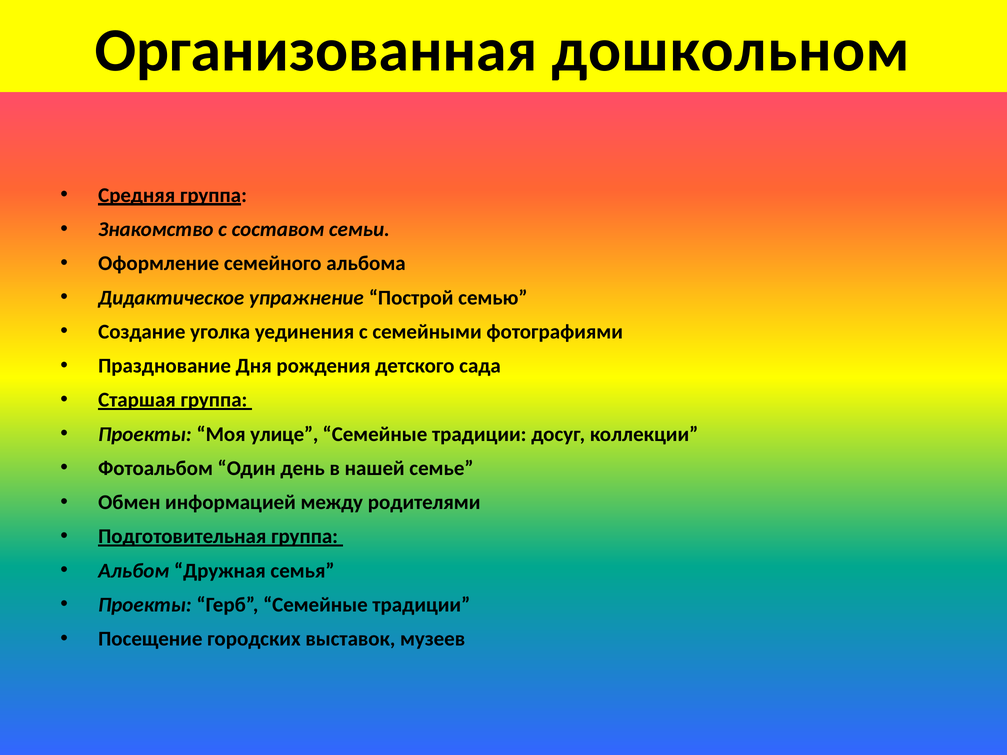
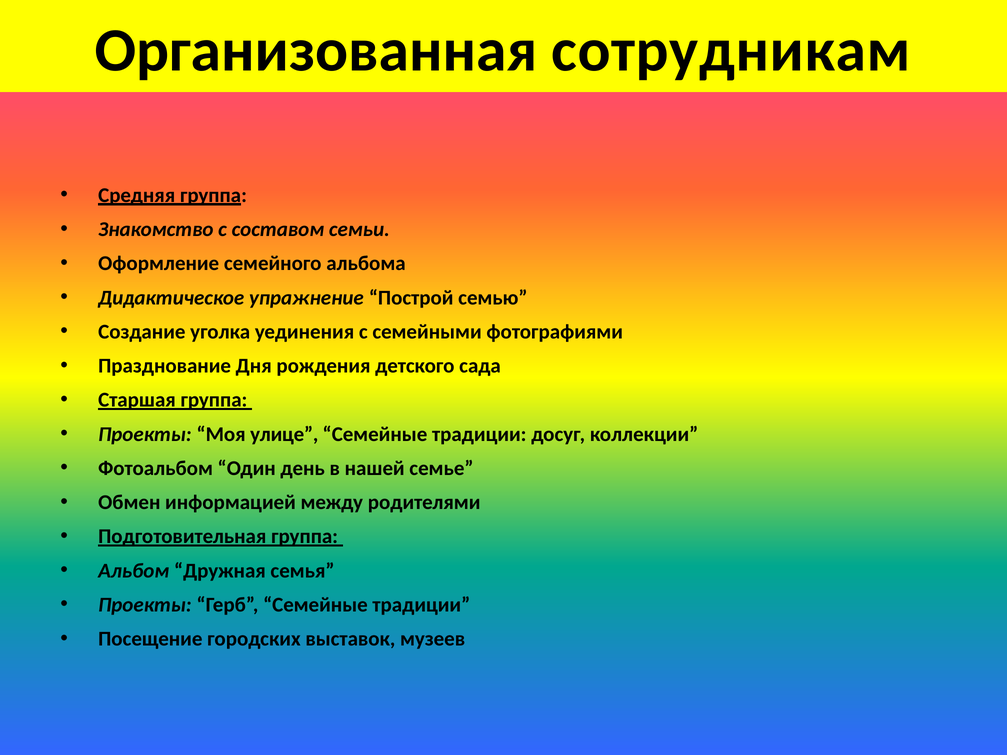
дошкольном: дошкольном -> сотрудникам (731, 50)
